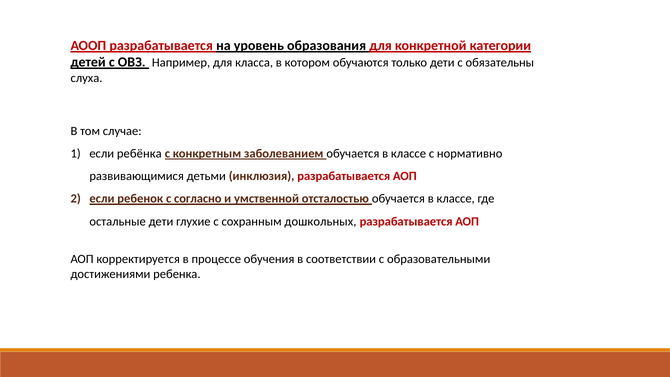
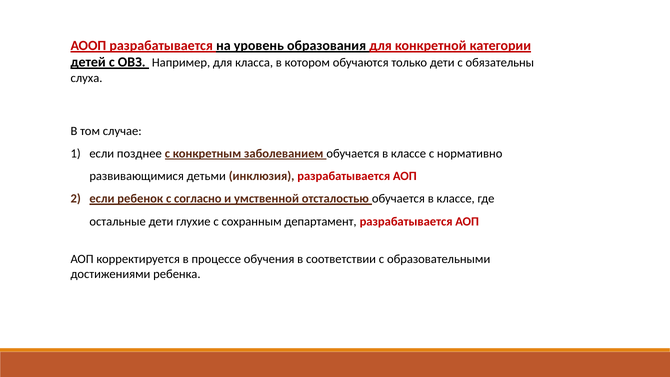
ребёнка: ребёнка -> позднее (139, 154)
дошкольных: дошкольных -> департамент (321, 221)
